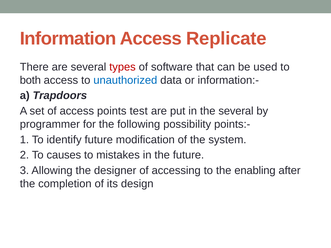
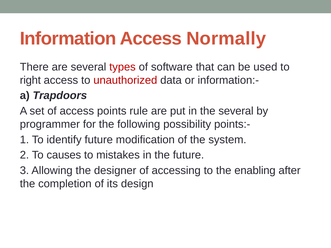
Replicate: Replicate -> Normally (226, 39)
both: both -> right (30, 80)
unauthorized colour: blue -> red (125, 80)
test: test -> rule (139, 111)
